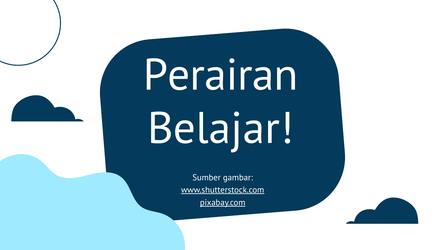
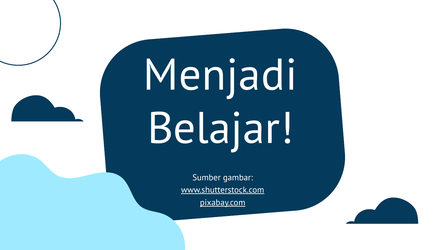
Perairan: Perairan -> Menjadi (220, 75)
